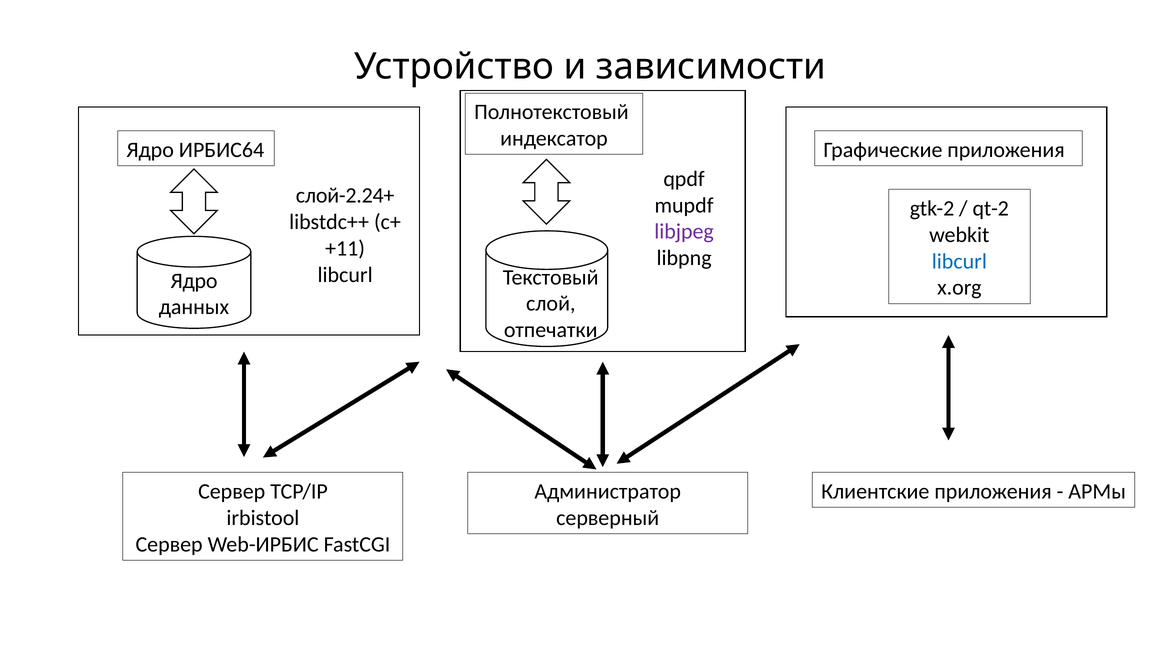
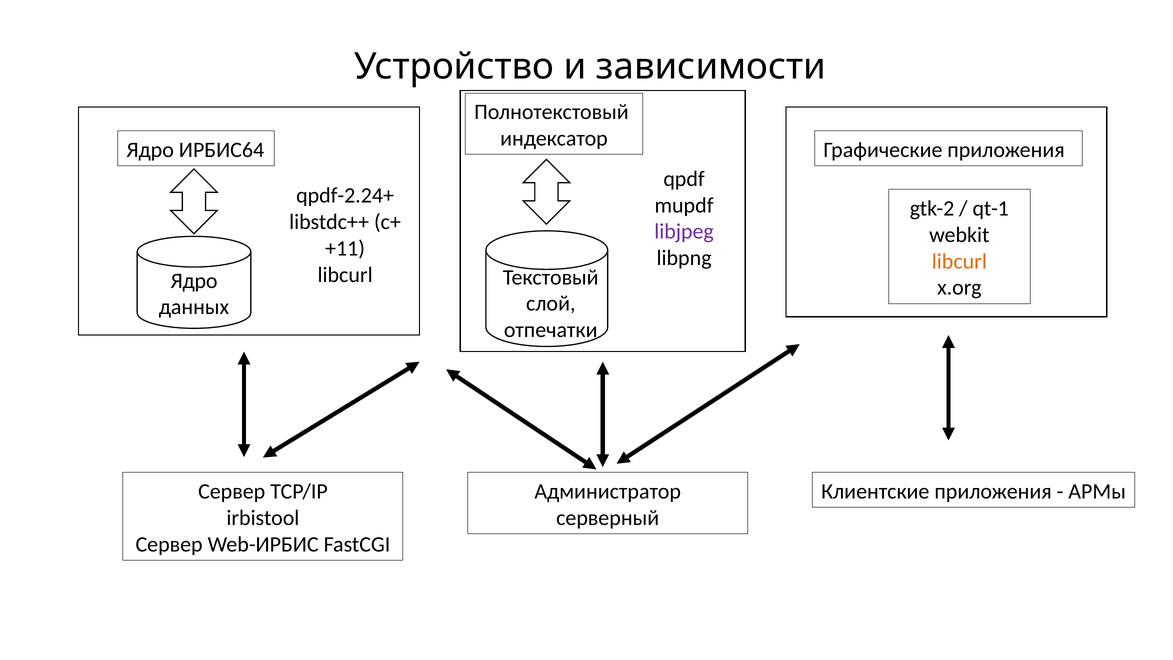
слой-2.24+: слой-2.24+ -> qpdf-2.24+ (345, 196)
qt-2: qt-2 -> qt-1 (991, 208)
libcurl colour: blue -> orange (959, 261)
